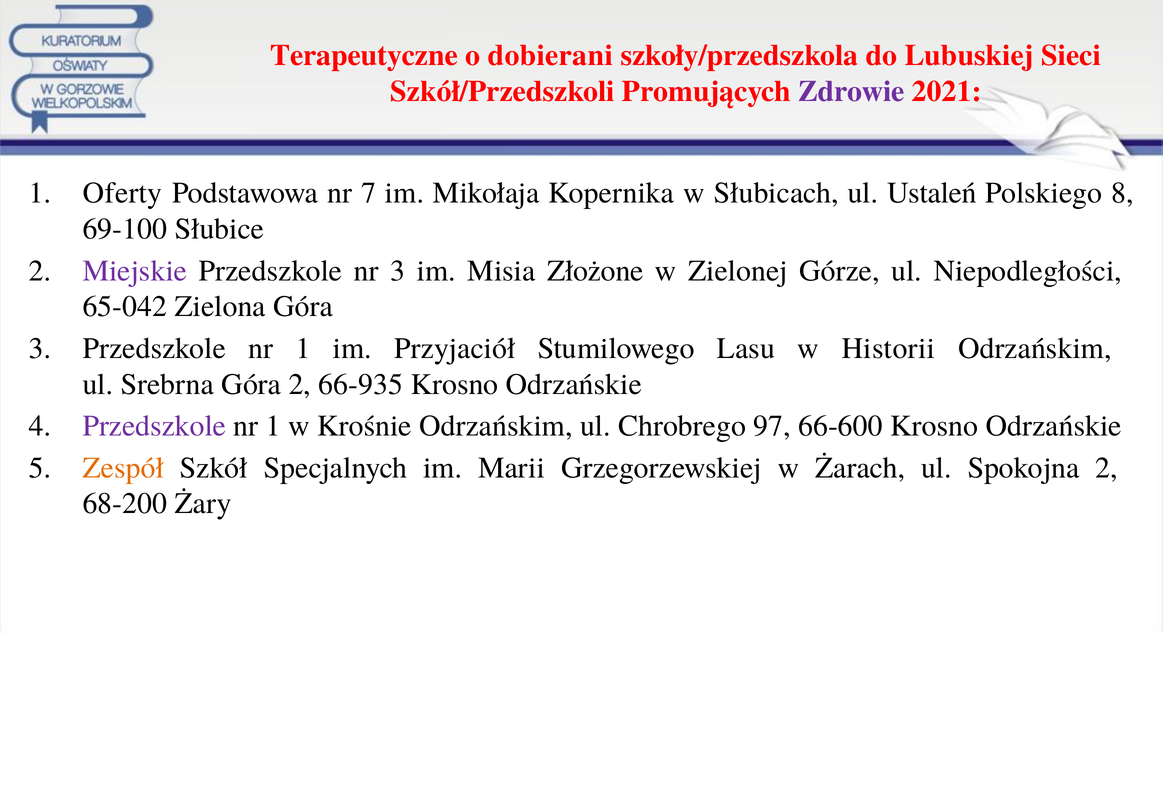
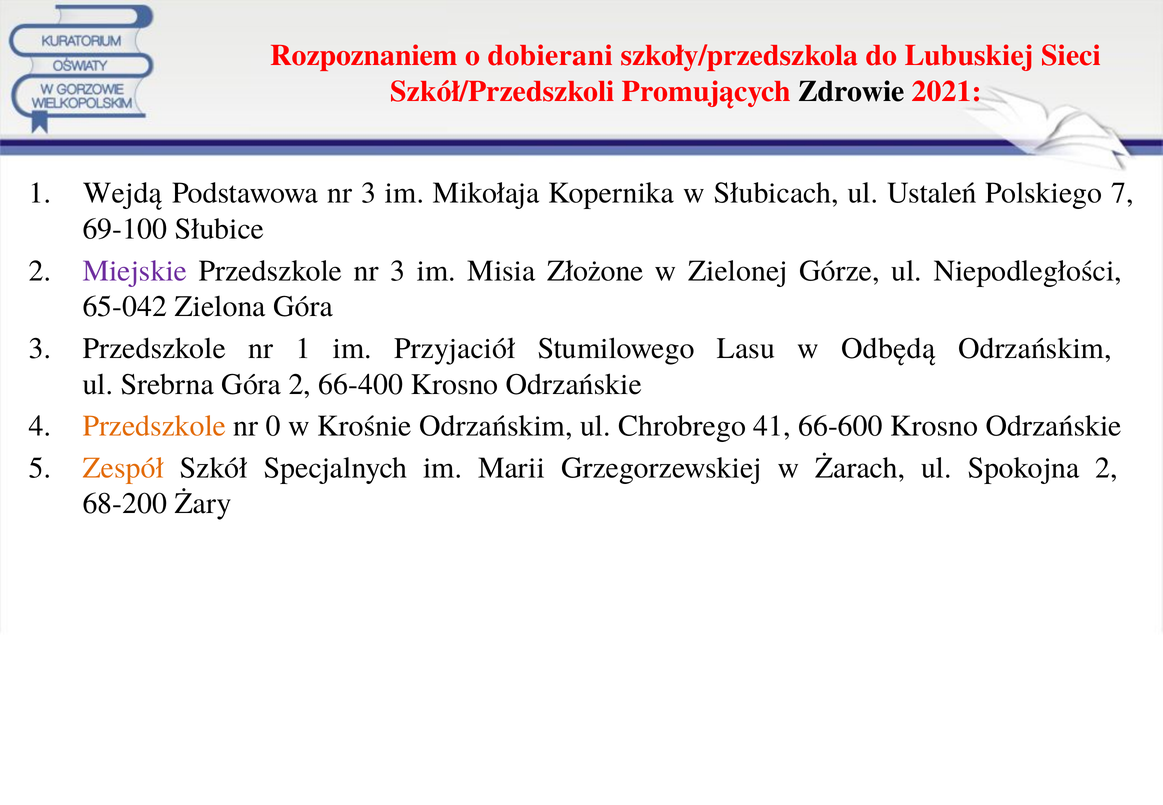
Terapeutyczne: Terapeutyczne -> Rozpoznaniem (364, 55)
Zdrowie colour: purple -> black (851, 91)
Oferty: Oferty -> Wejdą (123, 193)
Podstawowa nr 7: 7 -> 3 (368, 193)
8: 8 -> 7 (1123, 193)
Historii: Historii -> Odbędą (888, 348)
66-935: 66-935 -> 66-400 (361, 384)
Przedszkole colour: purple -> orange (154, 426)
1: 1 -> 0 (273, 426)
97: 97 -> 41 (772, 426)
